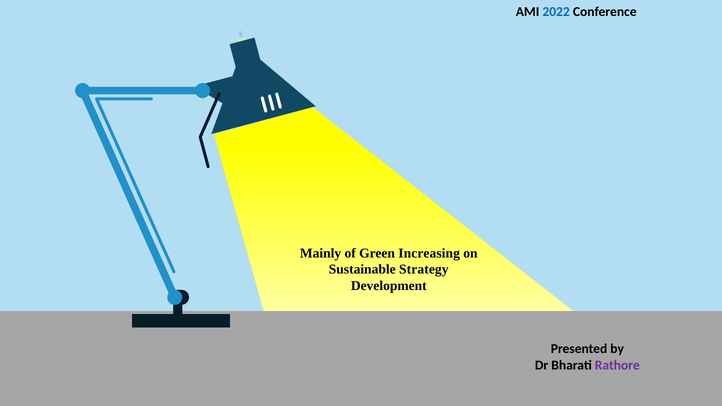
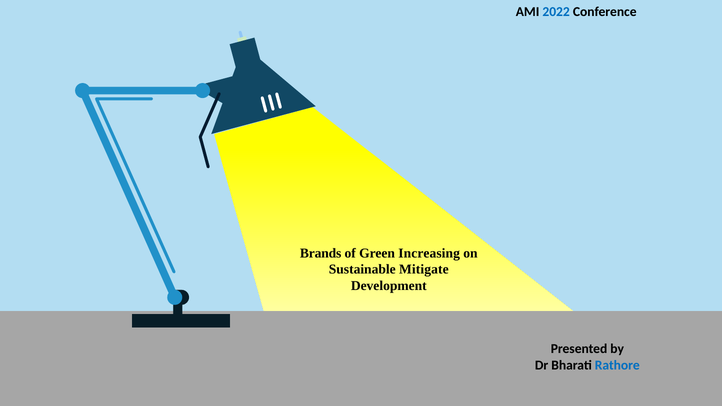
Mainly: Mainly -> Brands (321, 253)
Strategy: Strategy -> Mitigate (424, 270)
Rathore colour: purple -> blue (617, 365)
